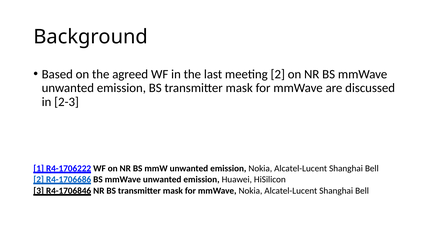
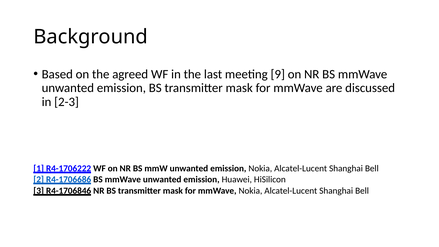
meeting 2: 2 -> 9 (278, 74)
